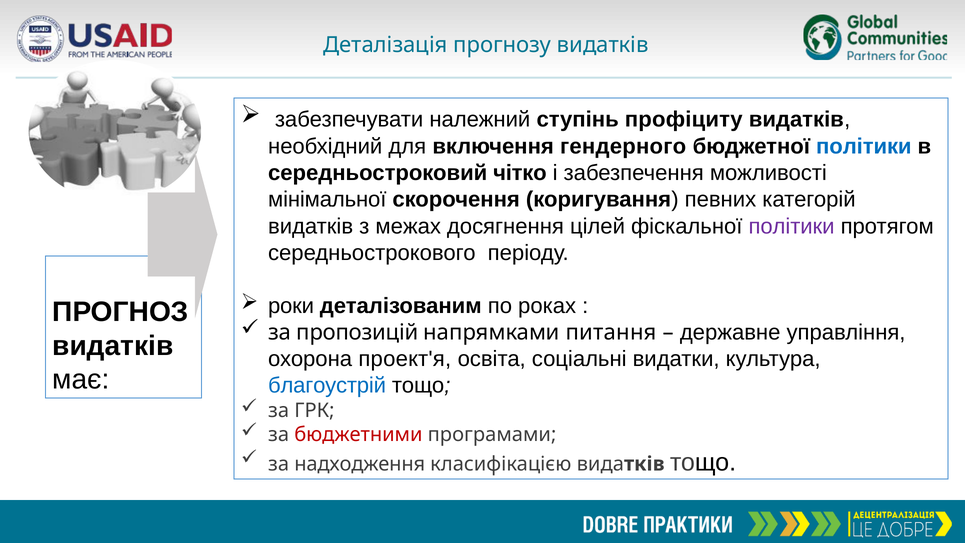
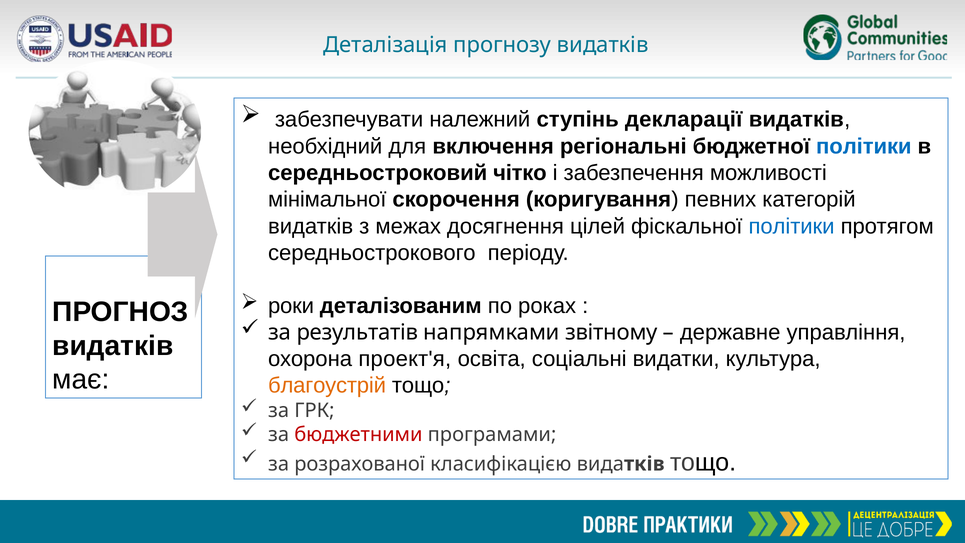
профіциту: профіциту -> декларації (684, 119)
гендерного: гендерного -> регіональні (623, 147)
політики colour: purple -> blue (792, 226)
пропозицій: пропозицій -> результатів (357, 332)
питання: питання -> звітному (611, 332)
благоустрій colour: blue -> orange (327, 385)
надходження: надходження -> розрахованої (360, 464)
